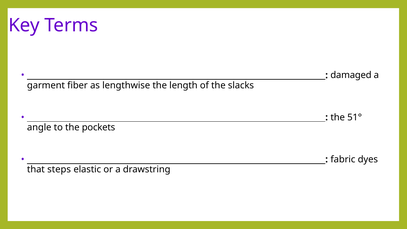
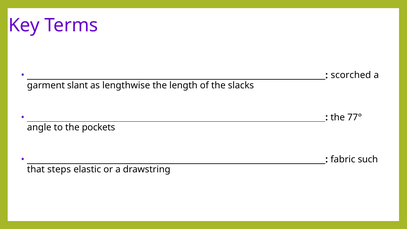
damaged: damaged -> scorched (351, 75)
fiber: fiber -> slant (78, 85)
51°: 51° -> 77° (355, 117)
dyes: dyes -> such (368, 159)
